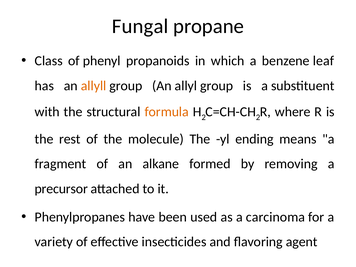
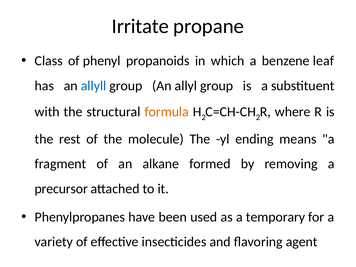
Fungal: Fungal -> Irritate (140, 26)
allyll colour: orange -> blue (94, 86)
carcinoma: carcinoma -> temporary (276, 217)
